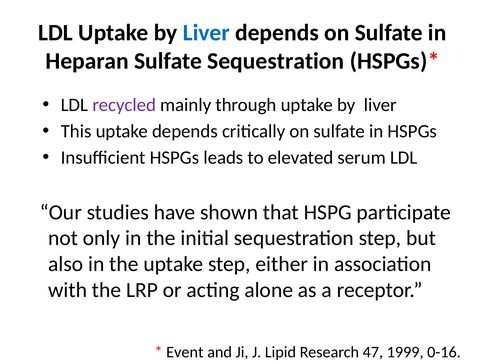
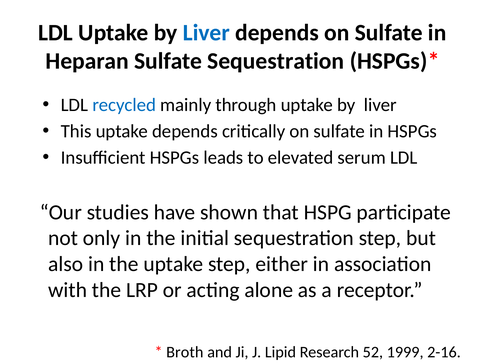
recycled colour: purple -> blue (124, 105)
Event: Event -> Broth (185, 352)
47: 47 -> 52 (373, 352)
0-16: 0-16 -> 2-16 (444, 352)
